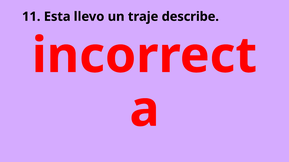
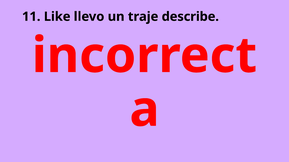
Esta: Esta -> Like (57, 17)
